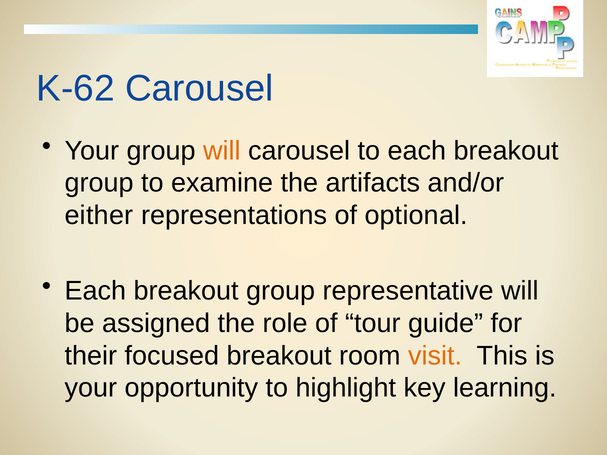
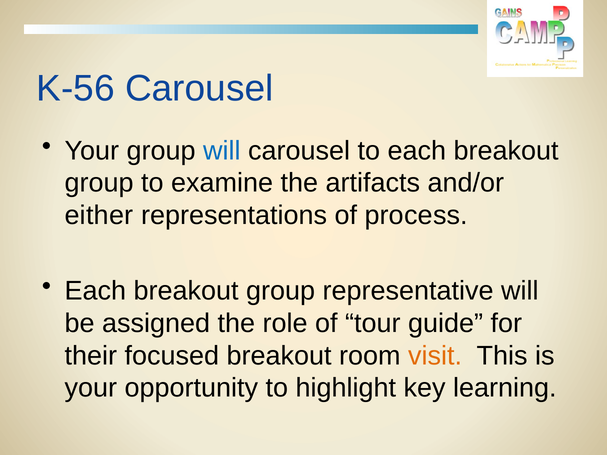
K-62: K-62 -> K-56 (76, 89)
will colour: orange -> blue (222, 151)
optional: optional -> process (416, 215)
